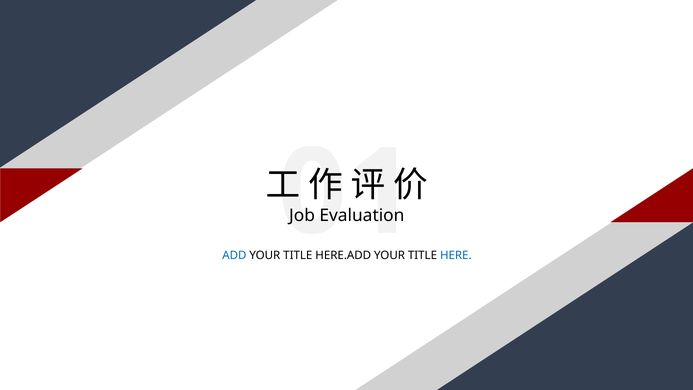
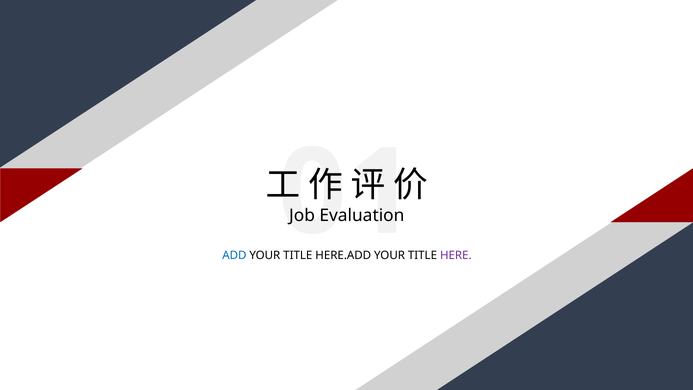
HERE colour: blue -> purple (456, 255)
